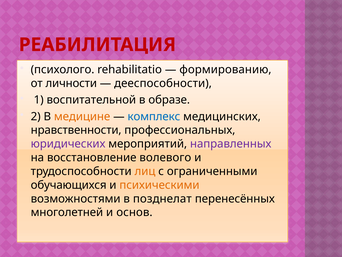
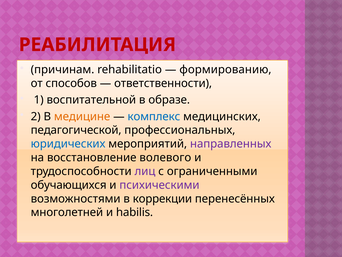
психолого: психолого -> причинам (63, 70)
личности: личности -> способов (71, 83)
дееспособности: дееспособности -> ответственности (163, 83)
нравственности: нравственности -> педагогической (76, 130)
юридических colour: purple -> blue (68, 144)
лиц colour: orange -> purple (145, 171)
психическими colour: orange -> purple (159, 185)
позднелат: позднелат -> коррекции (162, 198)
основ: основ -> habilis (135, 212)
